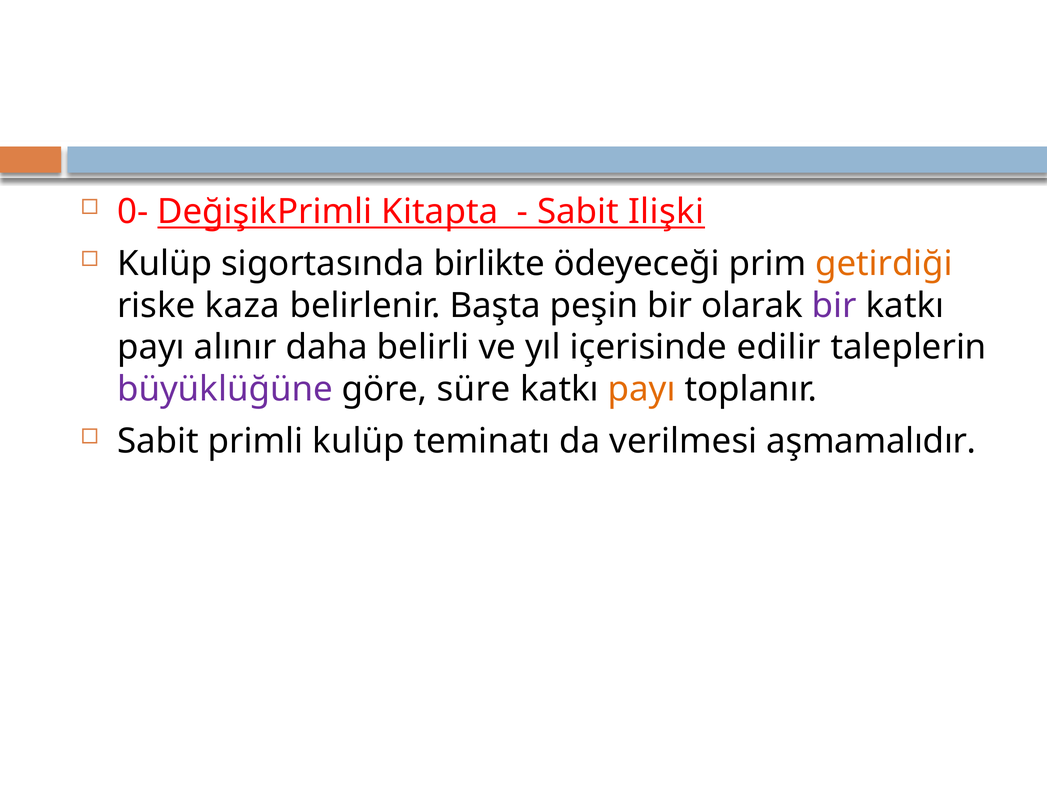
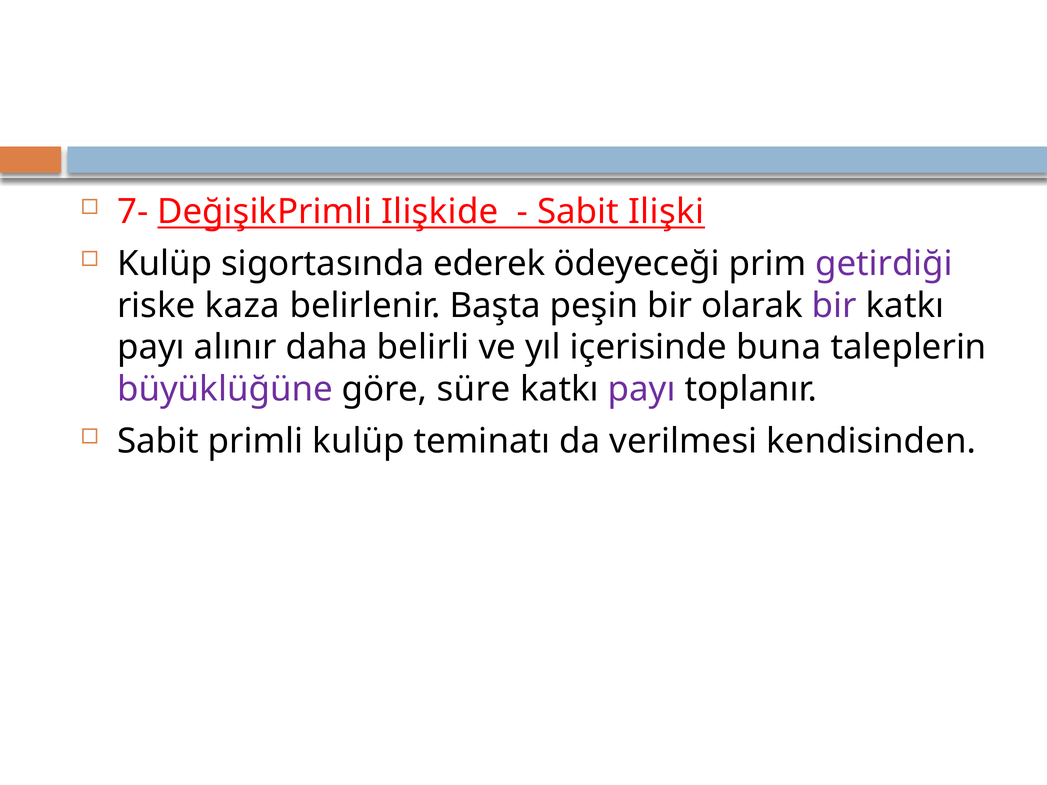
0-: 0- -> 7- (133, 212)
Kitapta: Kitapta -> Ilişkide (440, 212)
birlikte: birlikte -> ederek (489, 264)
getirdiği colour: orange -> purple (884, 264)
edilir: edilir -> buna (779, 348)
payı colour: orange -> purple (642, 389)
aşmamalıdır: aşmamalıdır -> kendisinden (871, 442)
